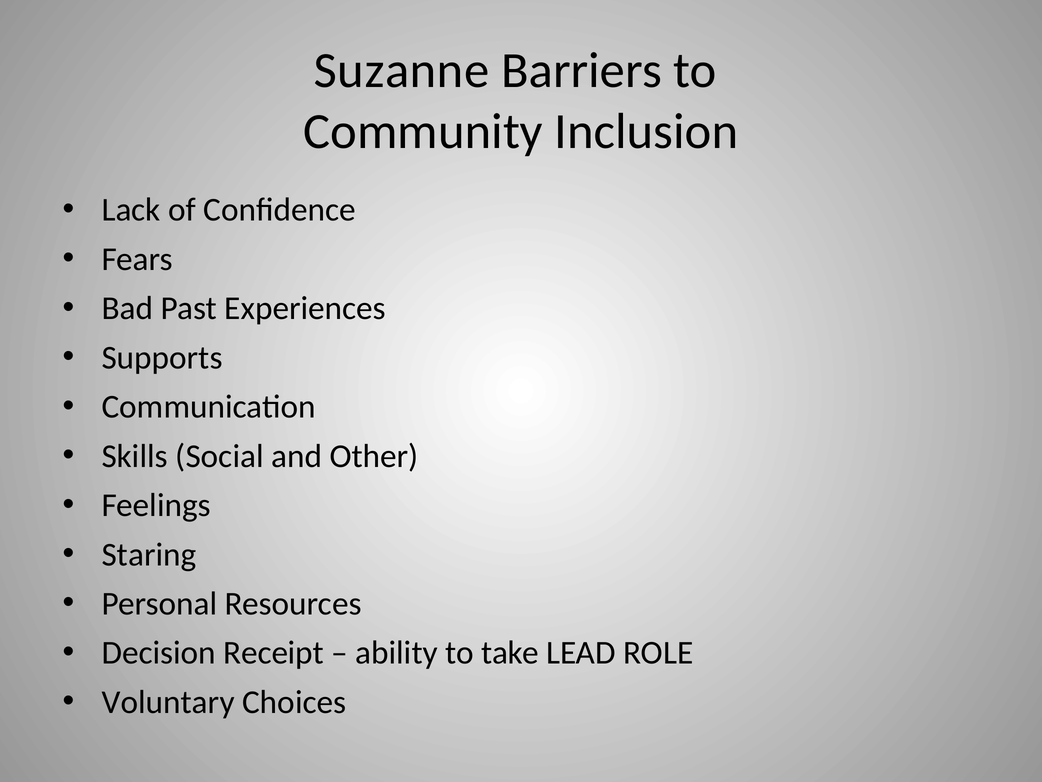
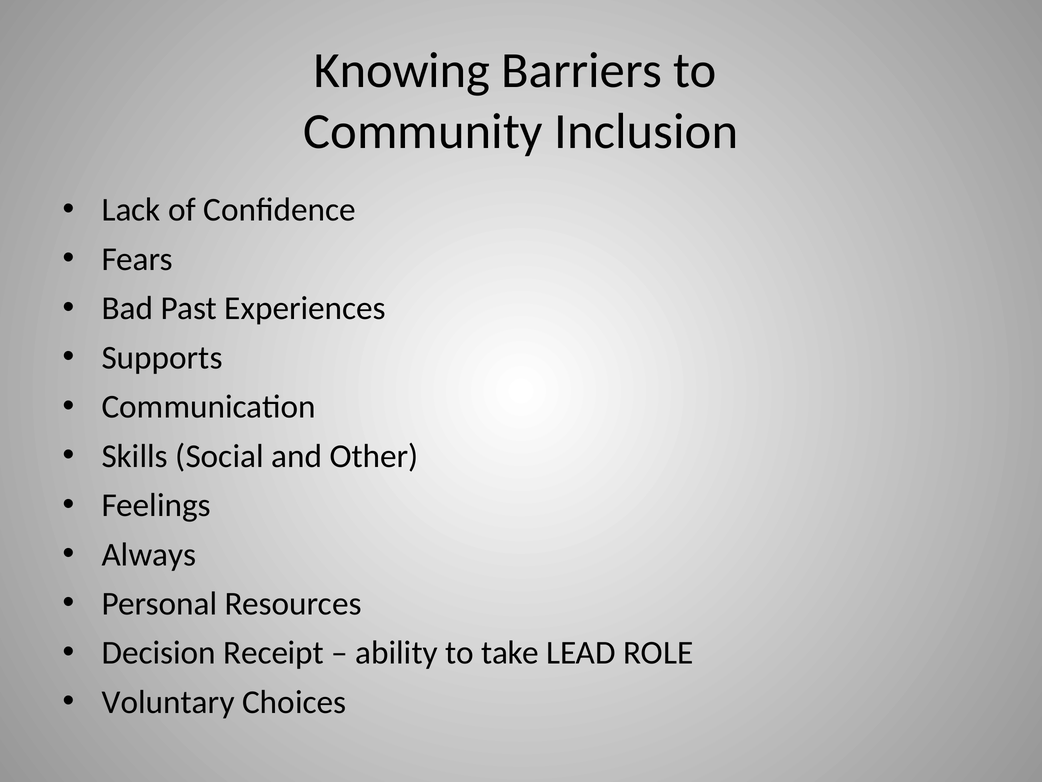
Suzanne: Suzanne -> Knowing (402, 70)
Staring: Staring -> Always (149, 554)
